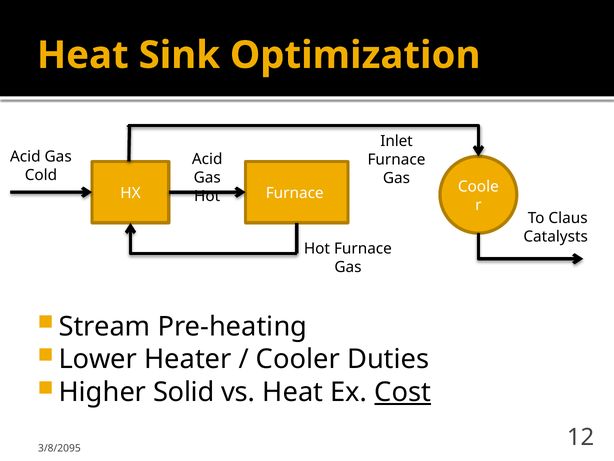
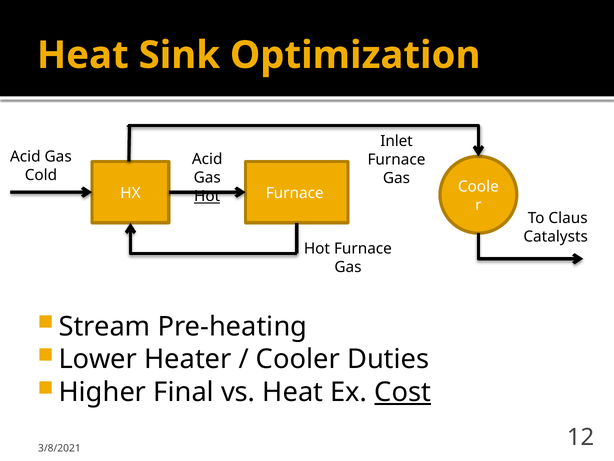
Hot underline: none -> present (207, 196)
Solid: Solid -> Final (184, 392)
3/8/2095: 3/8/2095 -> 3/8/2021 (59, 448)
